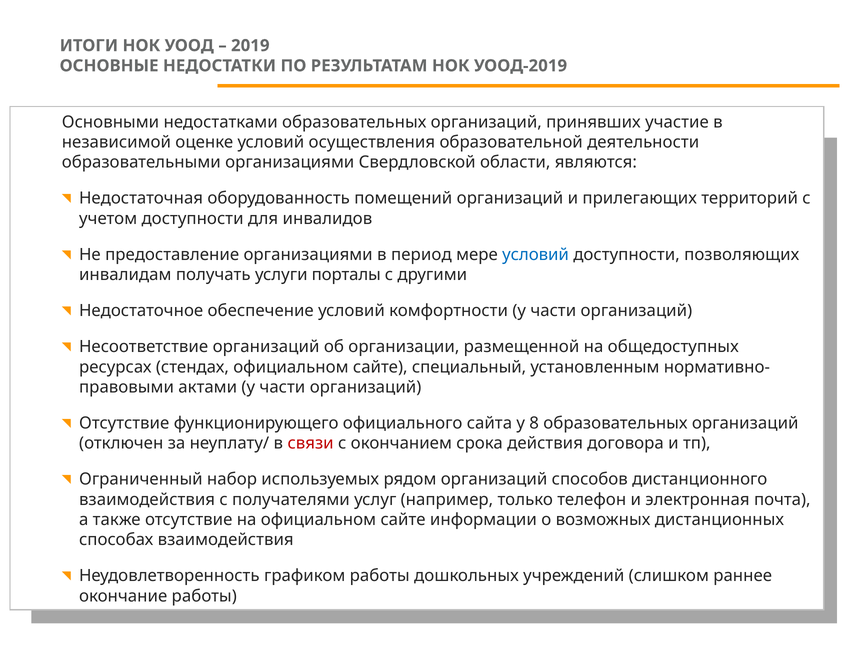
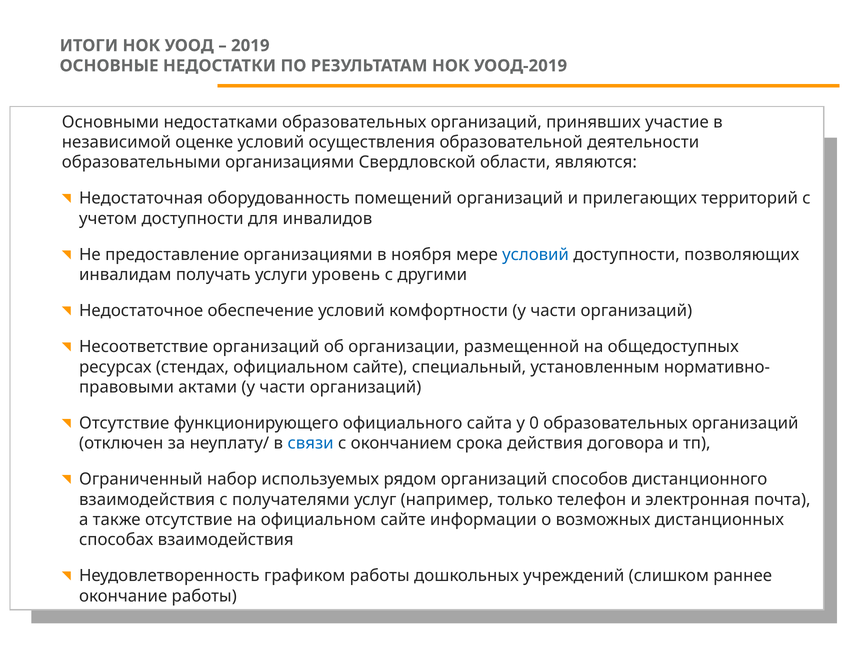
период: период -> ноября (421, 255)
порталы: порталы -> уровень (346, 275)
8: 8 -> 0 (534, 423)
связи colour: red -> blue (311, 443)
